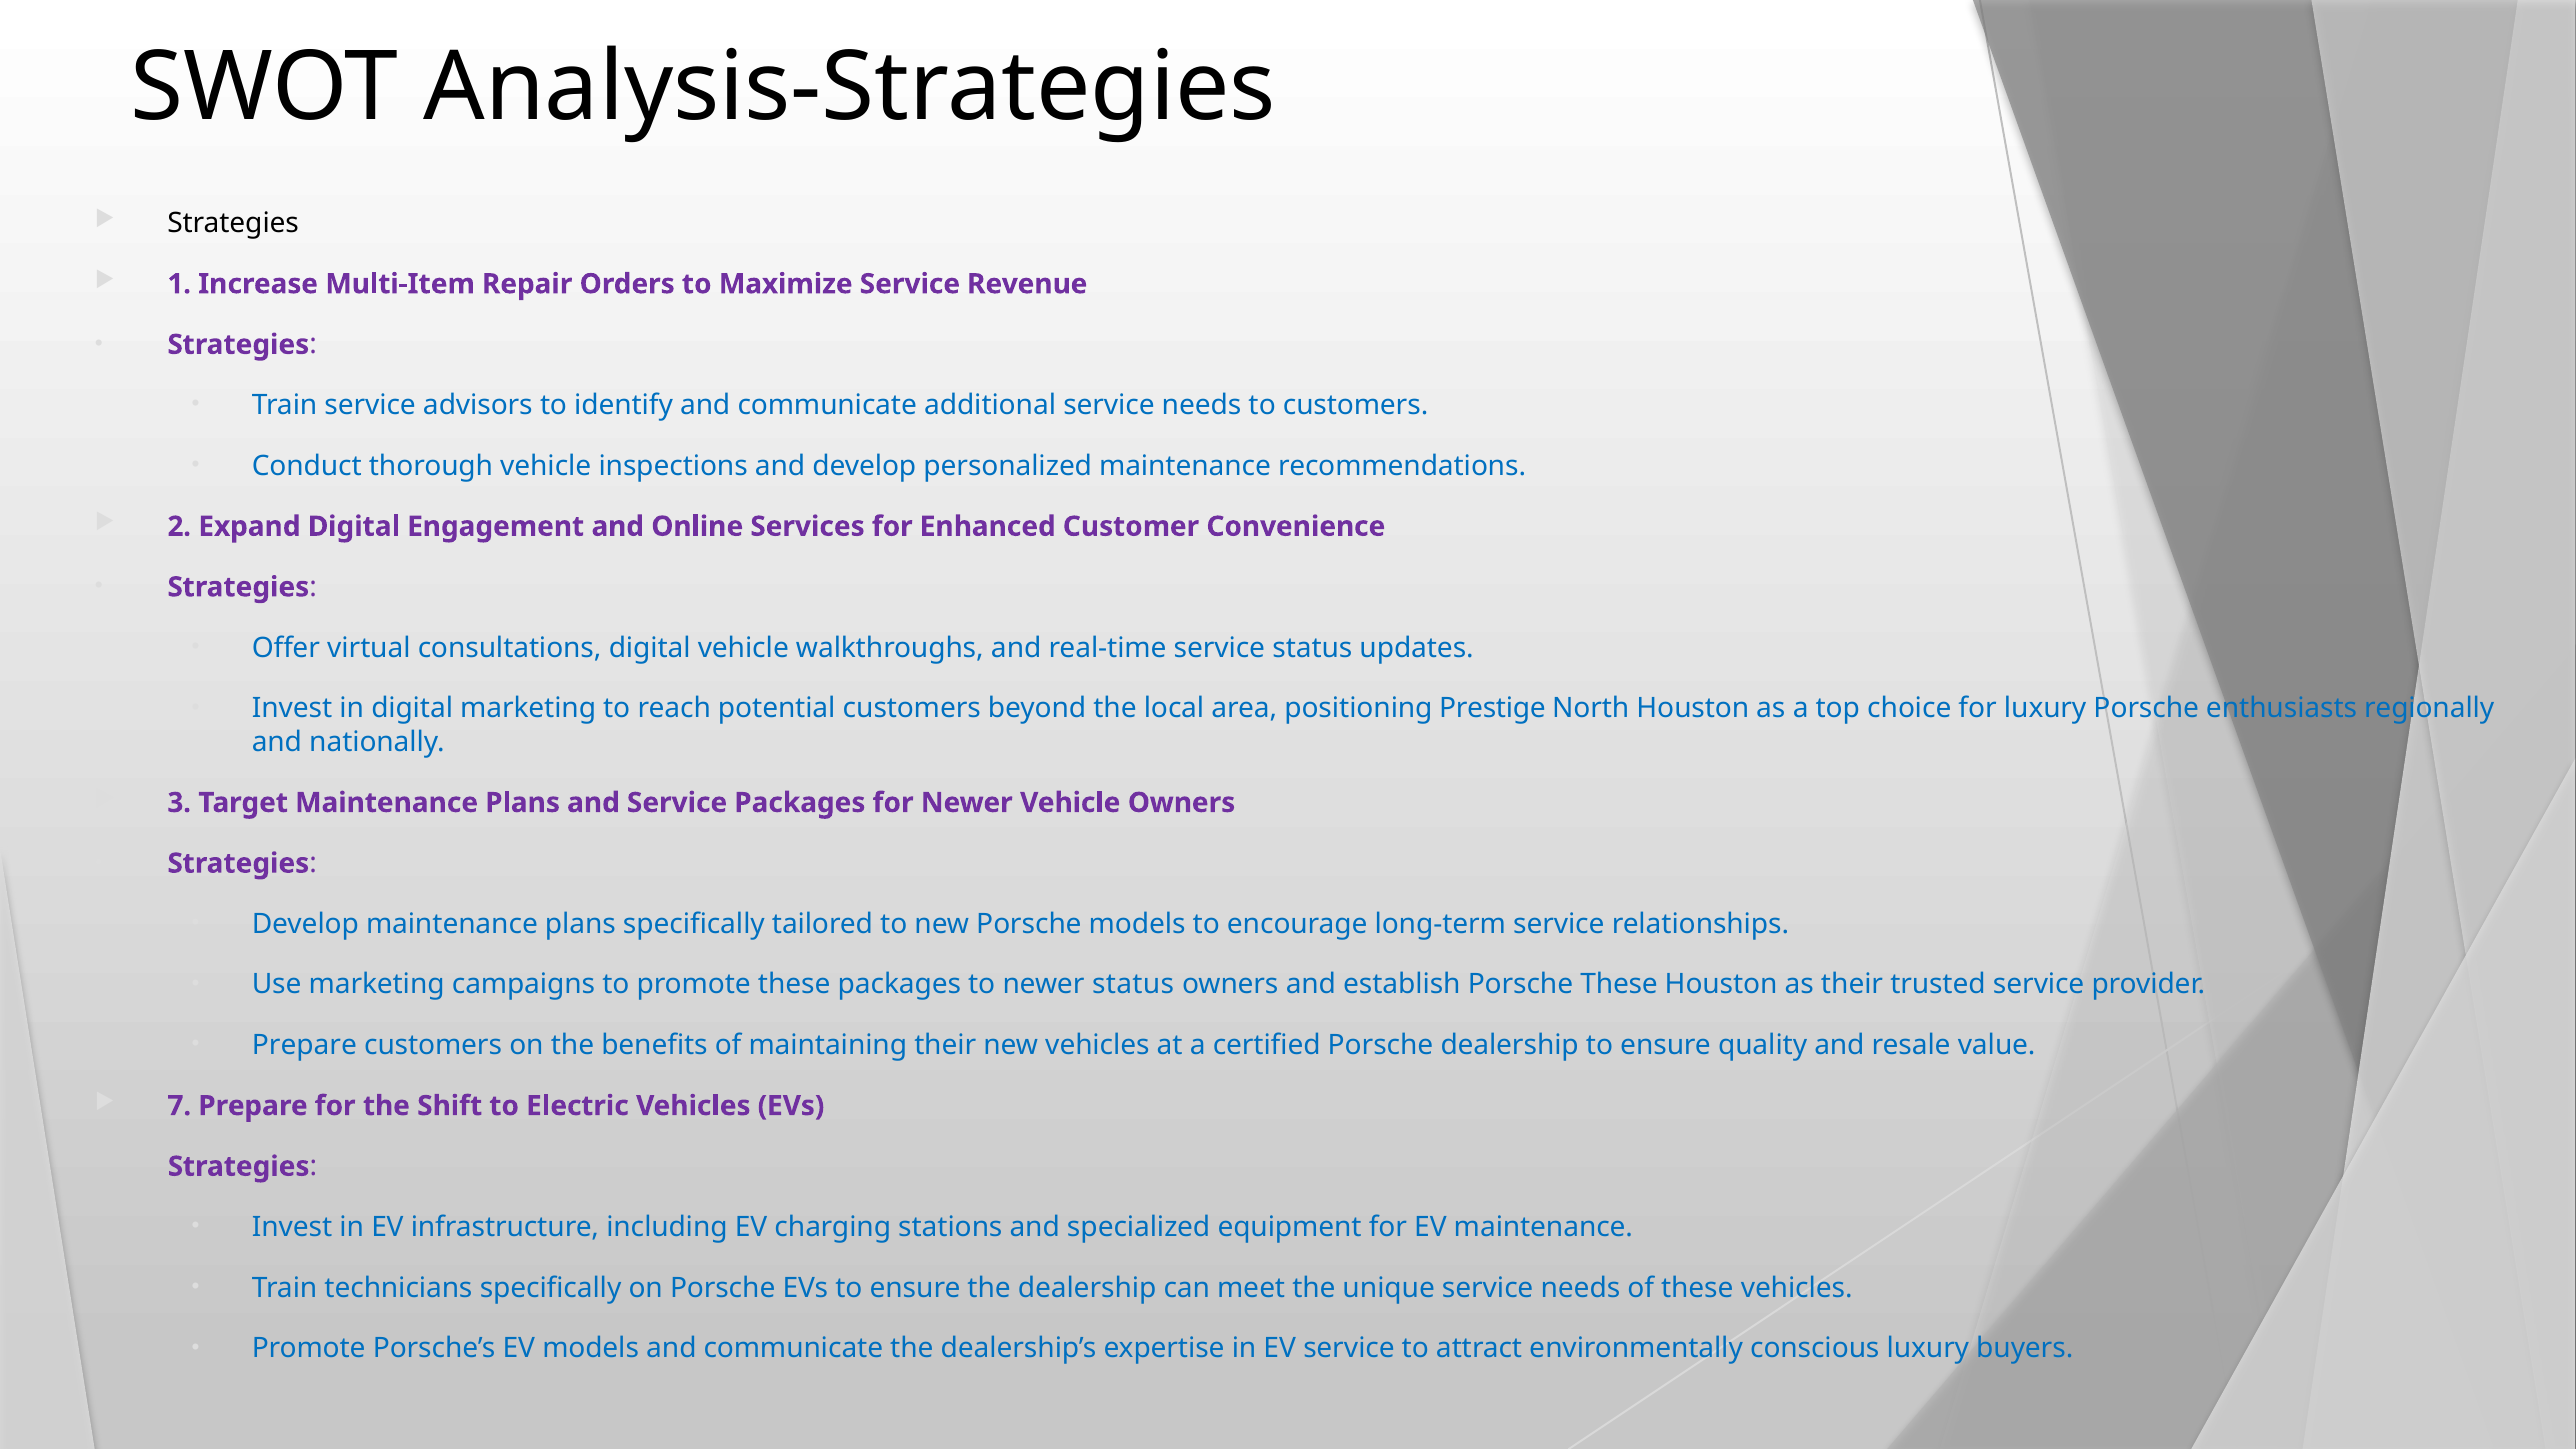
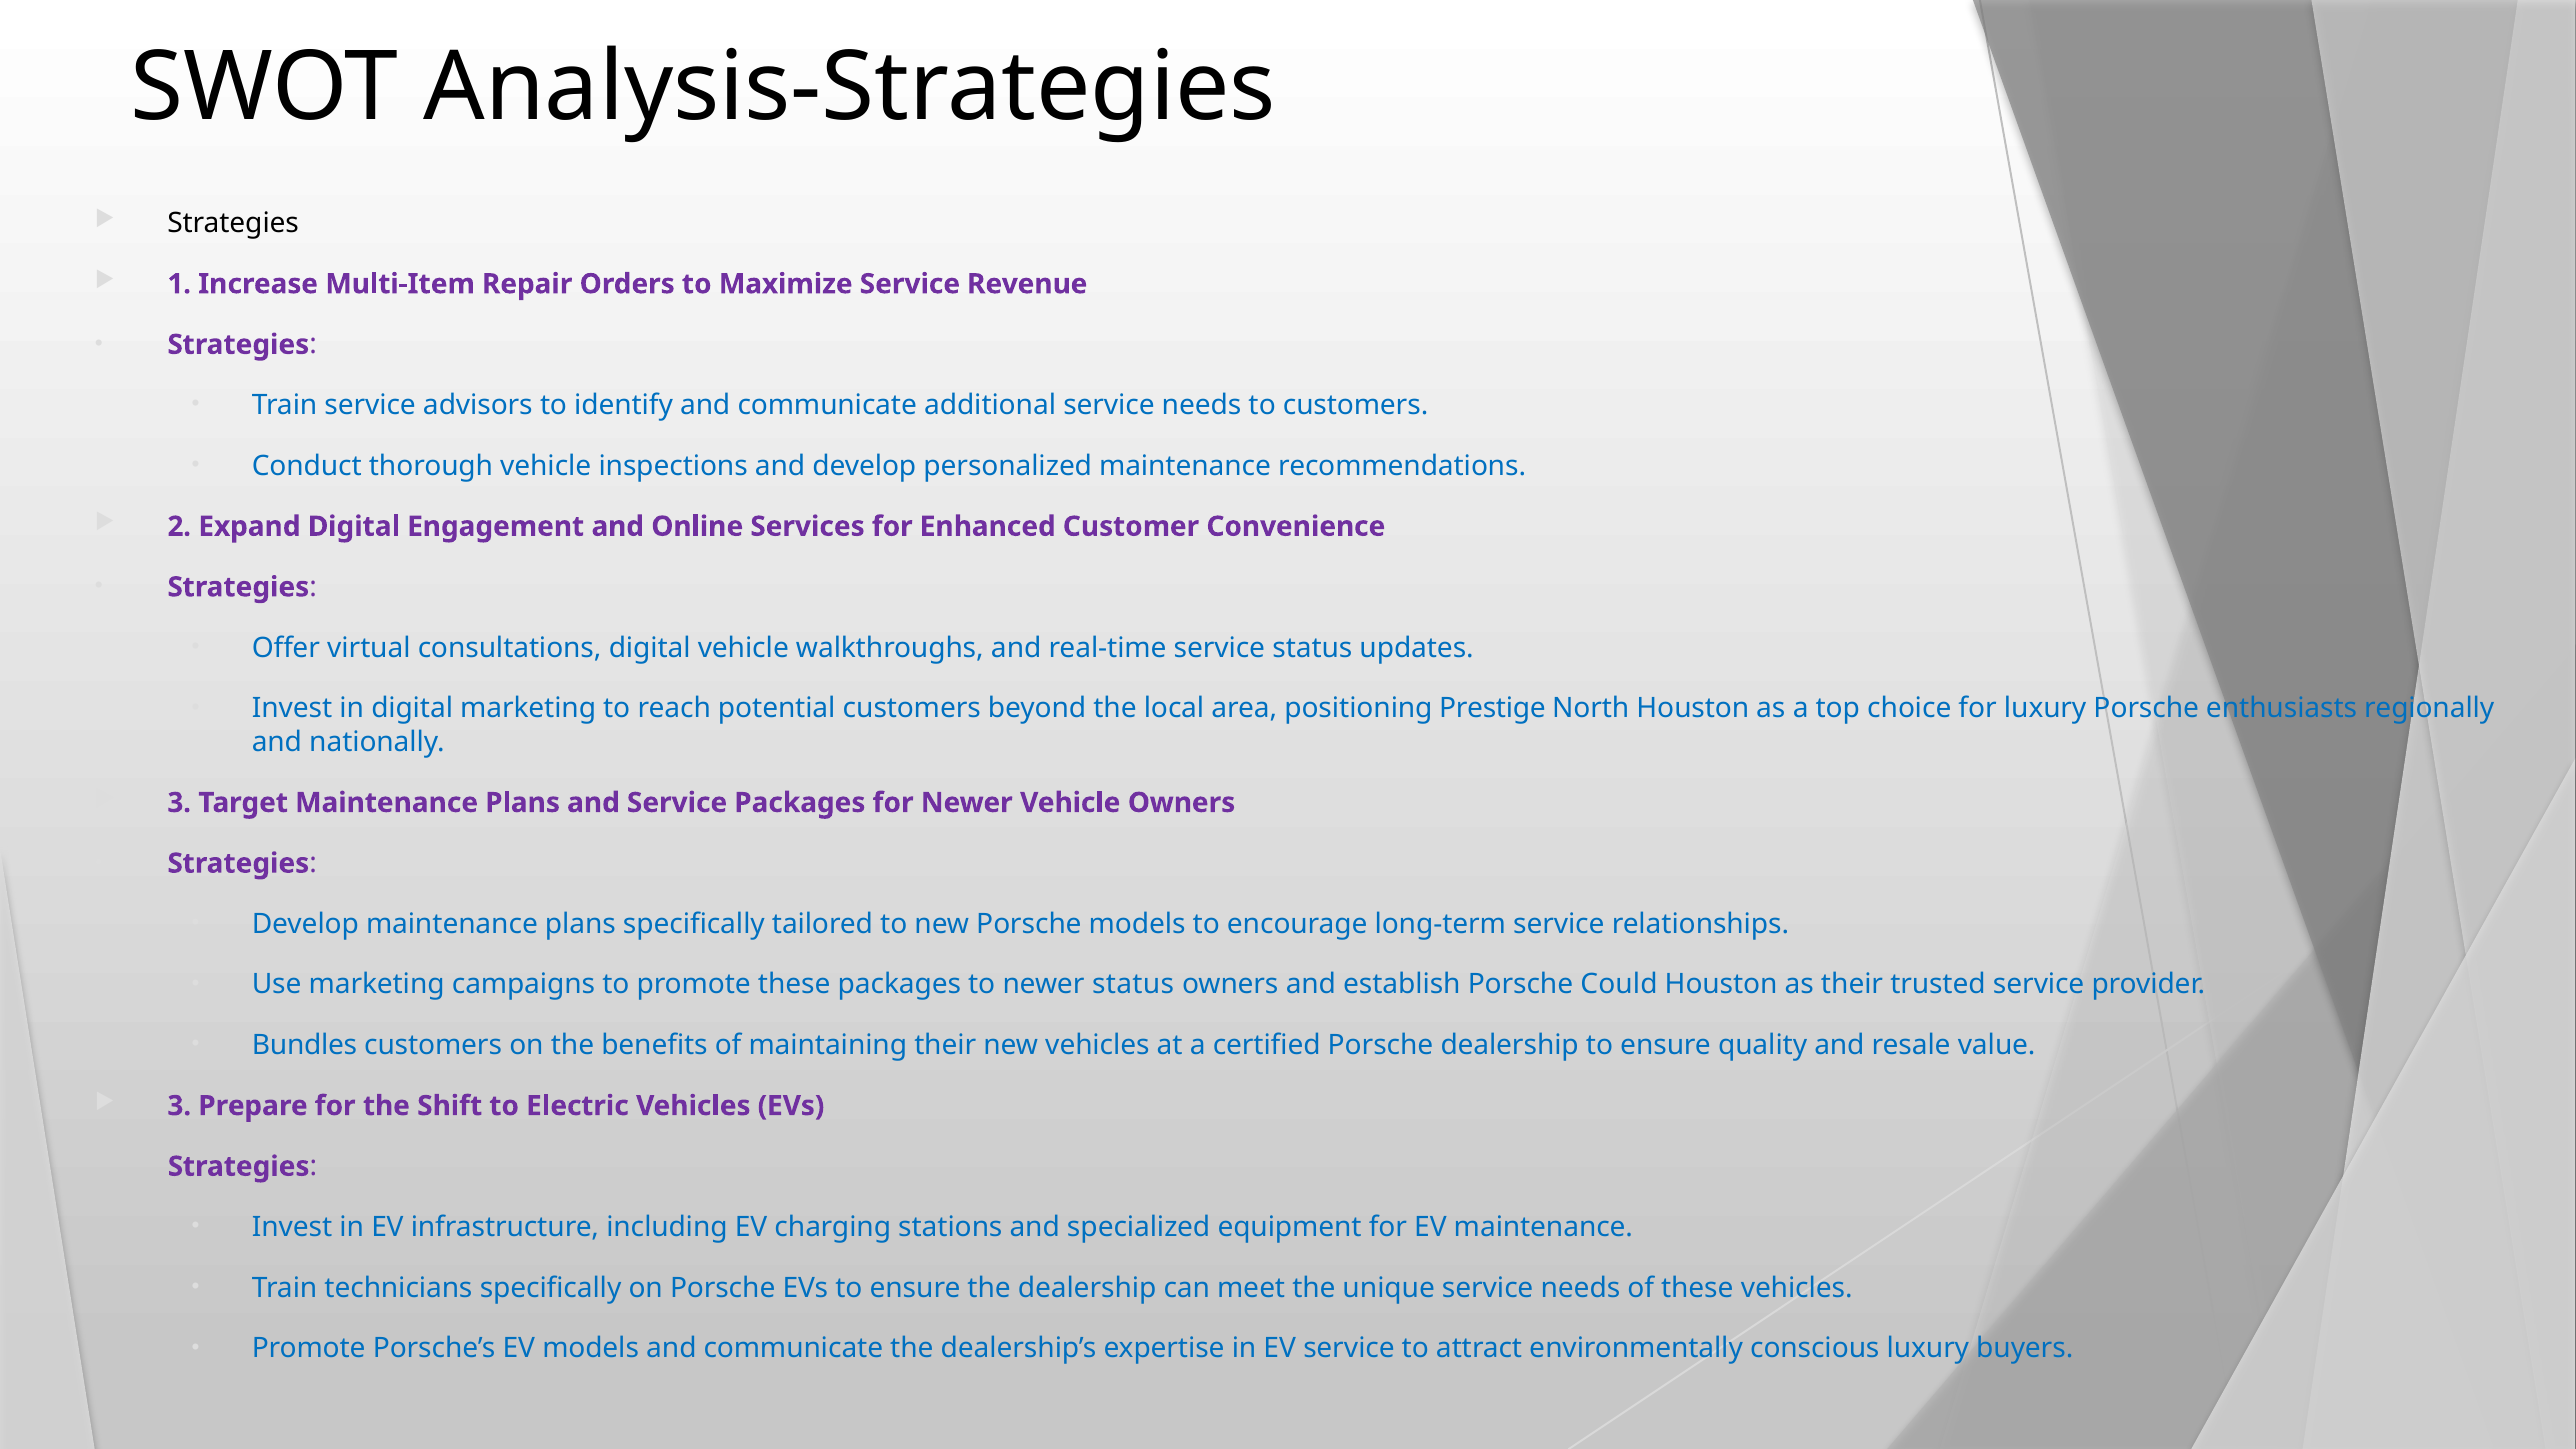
Porsche These: These -> Could (1619, 985)
Prepare: Prepare -> Bundles (305, 1045)
7: 7 -> 3 (179, 1106)
